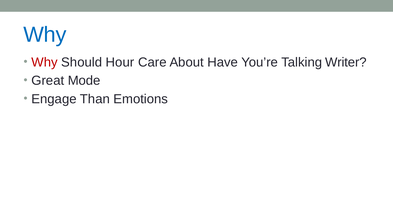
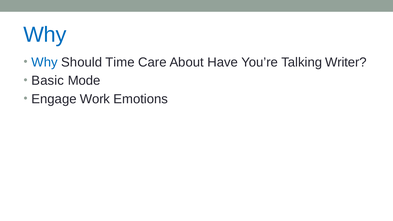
Why colour: red -> blue (45, 62)
Hour: Hour -> Time (120, 62)
Great: Great -> Basic (48, 81)
Than: Than -> Work (95, 99)
